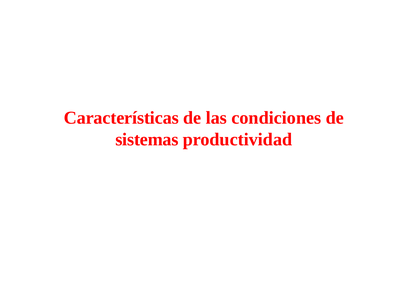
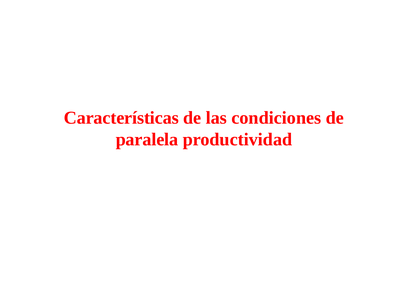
sistemas: sistemas -> paralela (147, 140)
